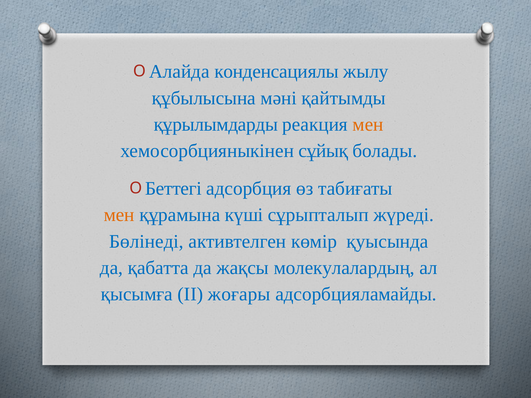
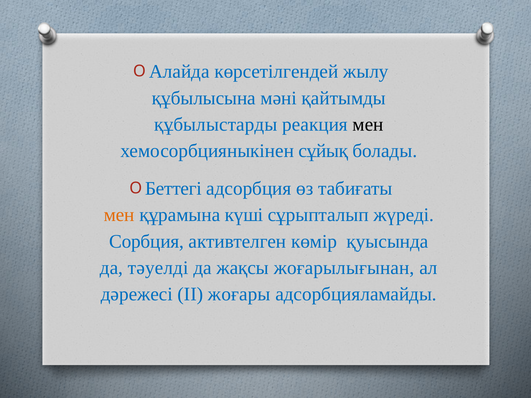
конденсациялы: конденсациялы -> көрсетілгендей (276, 72)
құрылымдарды: құрылымдарды -> құбылыстарды (216, 125)
мен colour: orange -> black (368, 125)
Бөлінеді: Бөлінеді -> Сорбция (147, 242)
қабатта: қабатта -> тәуелді (158, 268)
молекулалардың: молекулалардың -> жоғарылығынан (344, 268)
қысымға: қысымға -> дәрежесі (137, 294)
